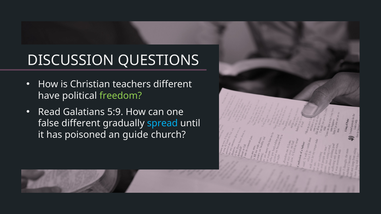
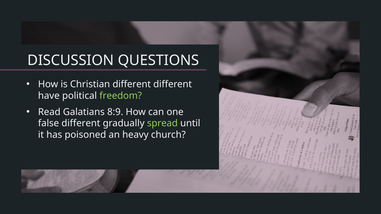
Christian teachers: teachers -> different (132, 84)
5:9: 5:9 -> 8:9 (115, 112)
spread colour: light blue -> light green (162, 124)
guide: guide -> heavy (135, 135)
